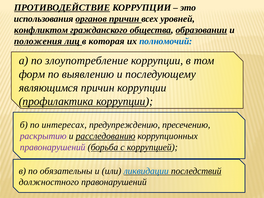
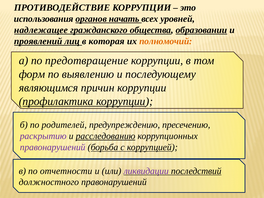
ПРОТИВОДЕЙСТВИЕ underline: present -> none (62, 8)
органов причин: причин -> начать (124, 19)
конфликтом: конфликтом -> надлежащее (41, 30)
положения: положения -> проявлений (38, 41)
полномочий colour: blue -> orange (166, 41)
злоупотребление: злоупотребление -> предотвращение (87, 61)
интересах: интересах -> родителей (64, 125)
обязательны: обязательны -> отчетности (66, 171)
ликвидации colour: blue -> purple (146, 171)
